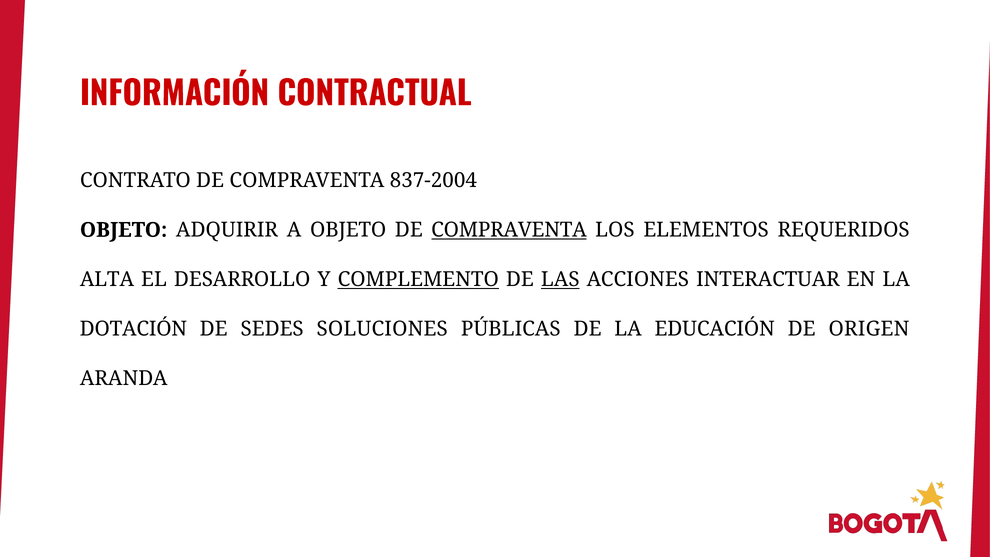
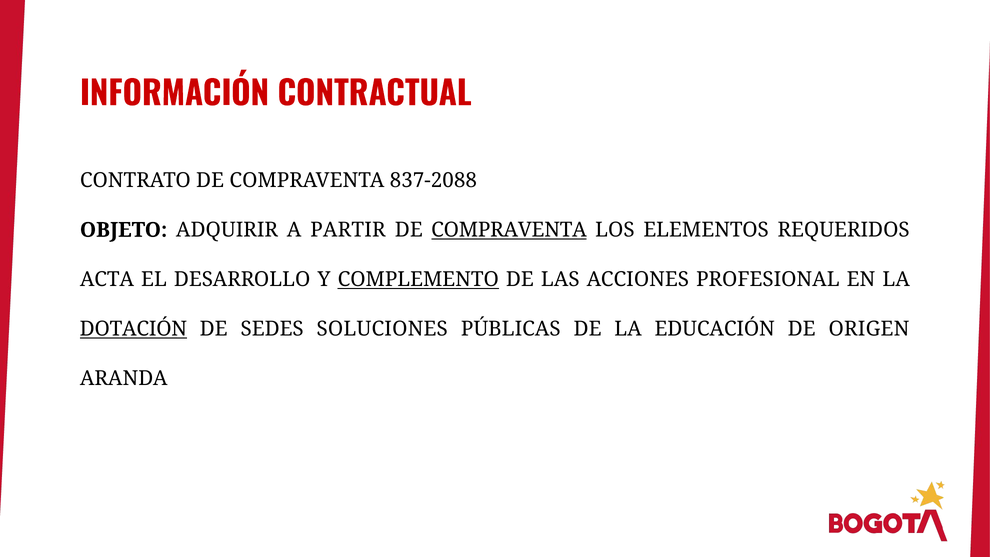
837-2004: 837-2004 -> 837-2088 (433, 180)
A OBJETO: OBJETO -> PARTIR (348, 230)
ALTA: ALTA -> ACTA (107, 279)
LAS underline: present -> none (560, 279)
INTERACTUAR: INTERACTUAR -> PROFESIONAL (768, 279)
DOTACIÓN underline: none -> present (133, 329)
